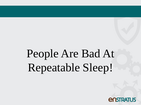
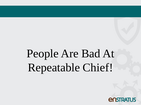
Sleep: Sleep -> Chief (98, 68)
